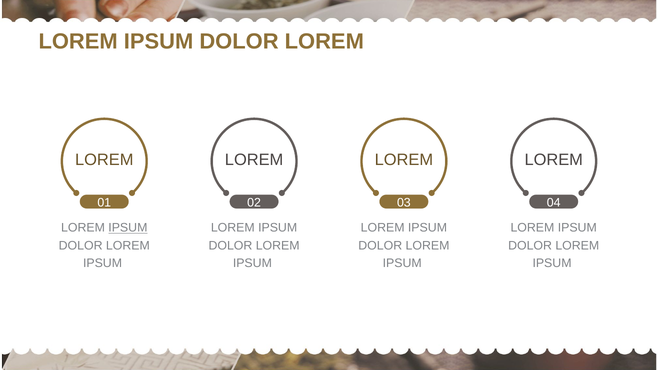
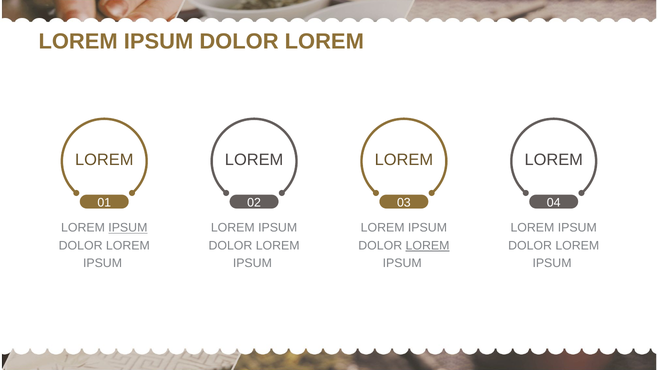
LOREM underline: none -> present (428, 246)
